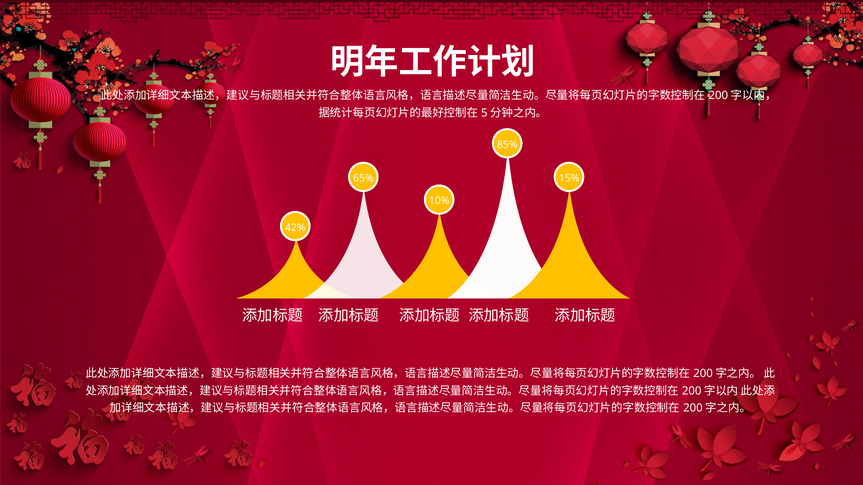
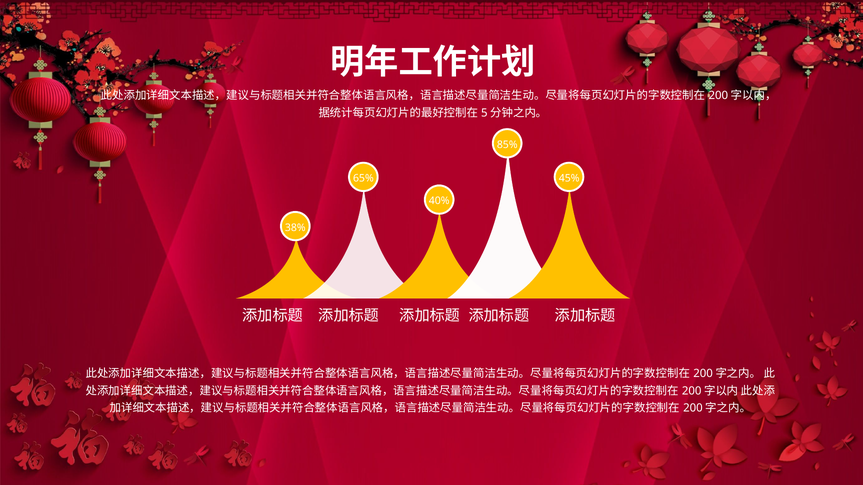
15%: 15% -> 45% (569, 178)
10%: 10% -> 40% (439, 201)
42%: 42% -> 38% (295, 228)
